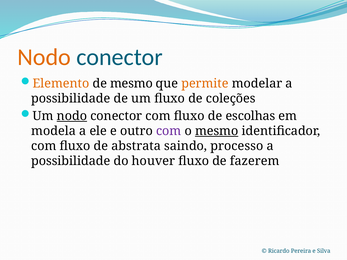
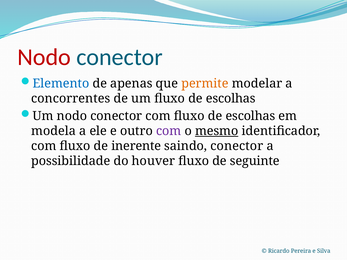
Nodo colour: orange -> red (44, 57)
Elemento colour: orange -> blue (61, 84)
de mesmo: mesmo -> apenas (131, 84)
possibilidade: possibilidade -> concorrentes (71, 99)
um fluxo de coleções: coleções -> escolhas (231, 99)
nodo underline: present -> none (72, 116)
abstrata: abstrata -> inerente (136, 146)
saindo processo: processo -> conector (237, 146)
fazerem: fazerem -> seguinte (255, 161)
